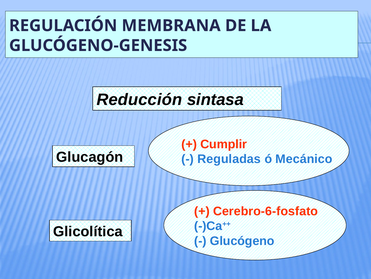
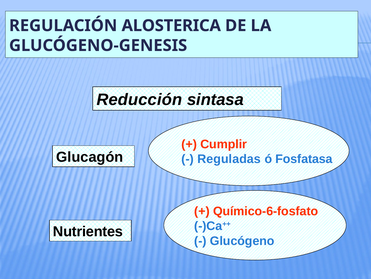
MEMBRANA: MEMBRANA -> ALOSTERICA (171, 26)
Mecánico: Mecánico -> Fosfatasa (304, 159)
Cerebro-6-fosfato: Cerebro-6-fosfato -> Químico-6-fosfato (266, 211)
Glicolítica: Glicolítica -> Nutrientes (88, 231)
